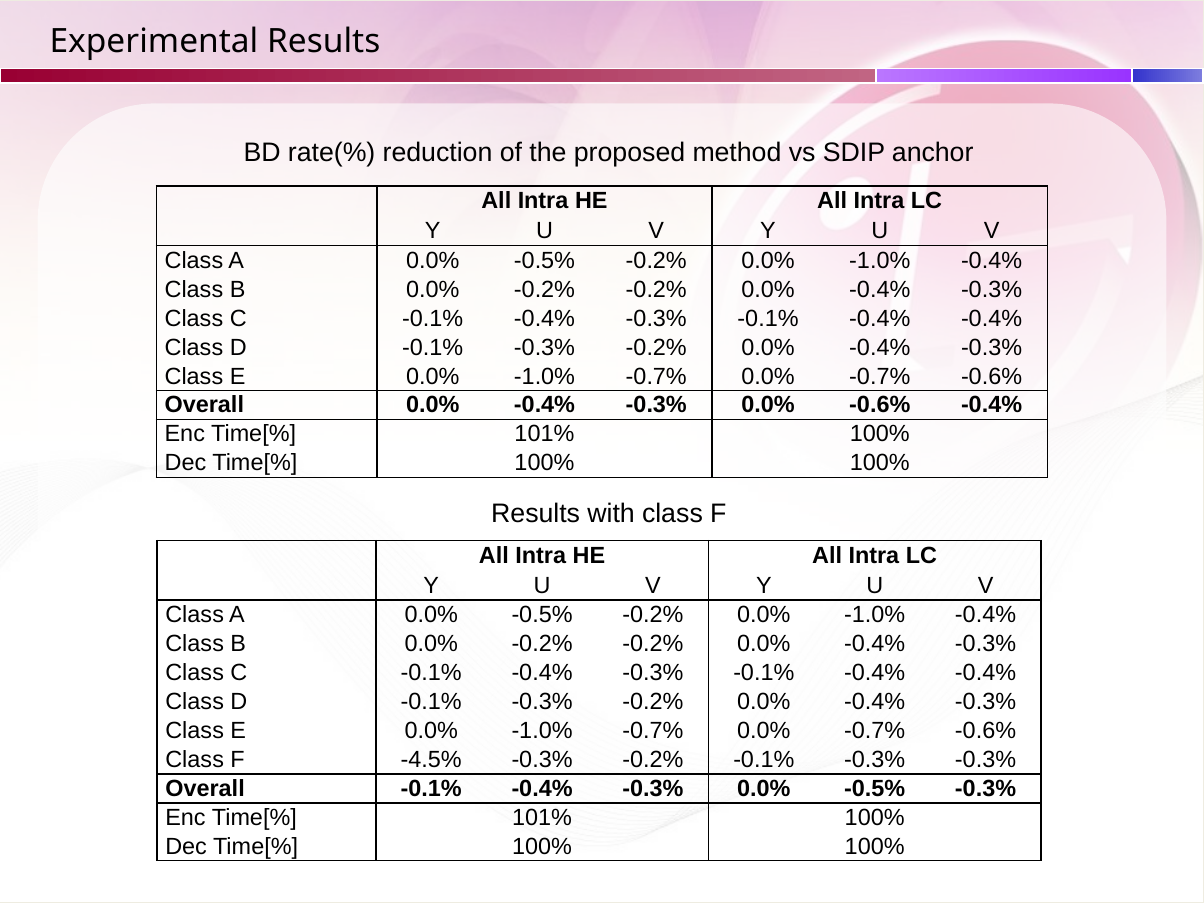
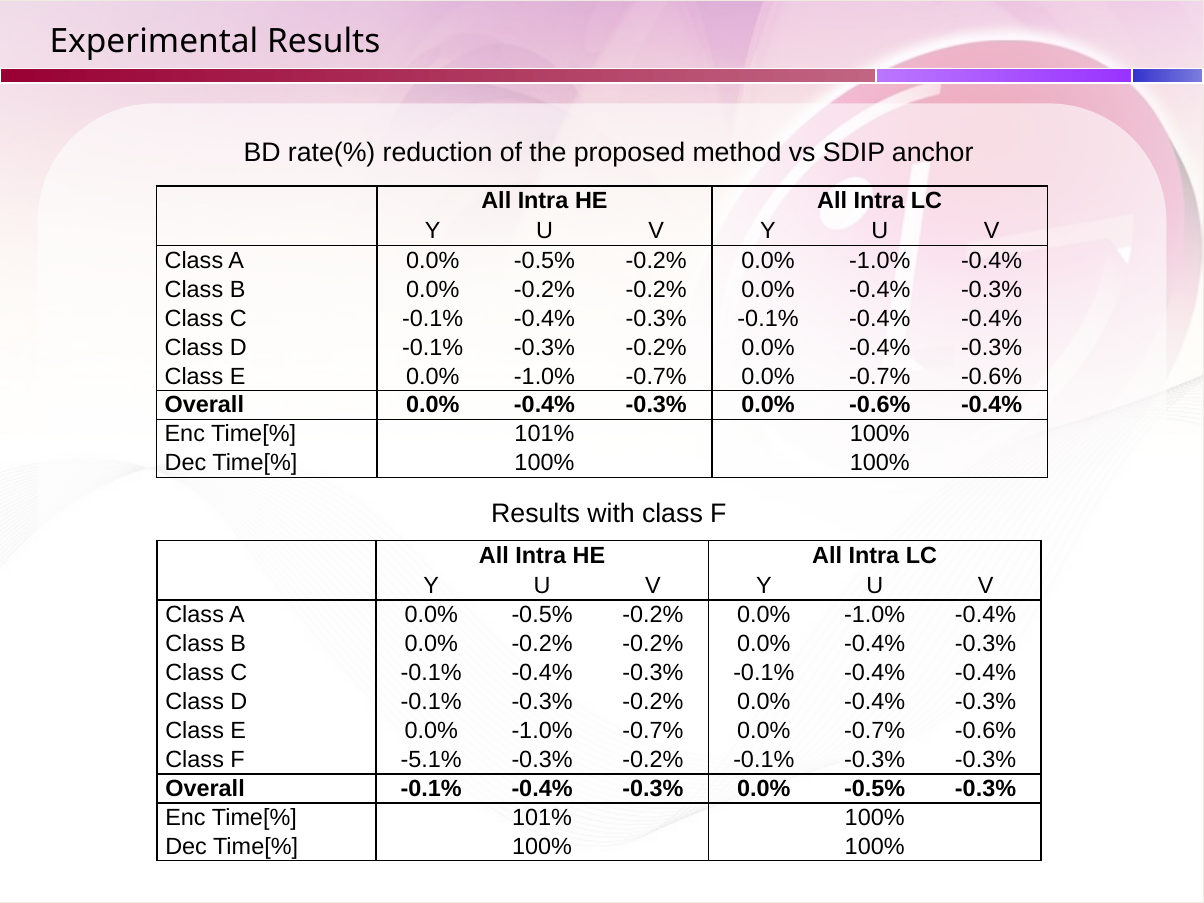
-4.5%: -4.5% -> -5.1% (431, 760)
